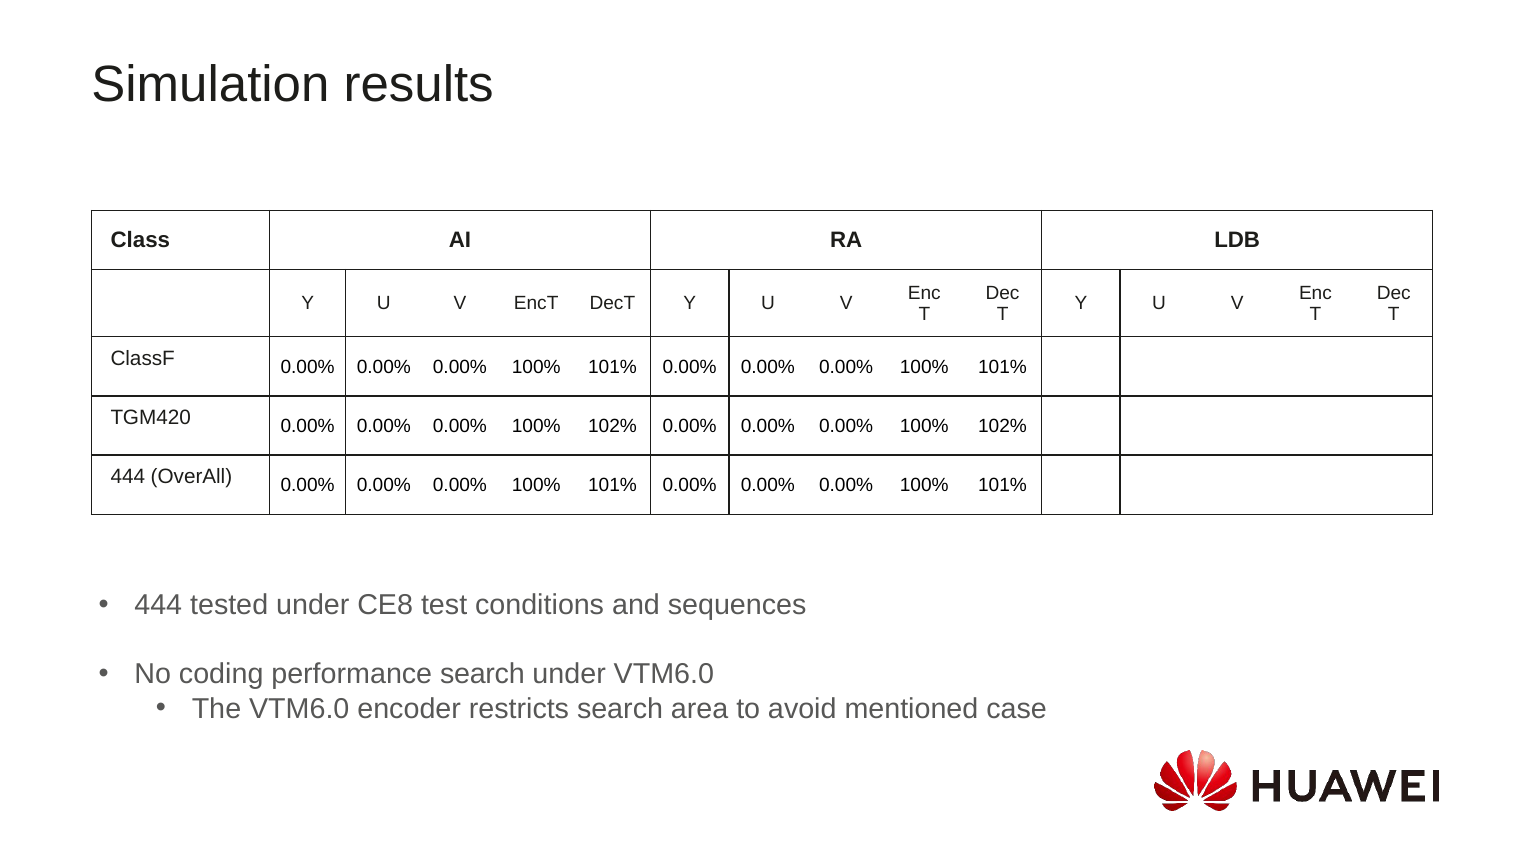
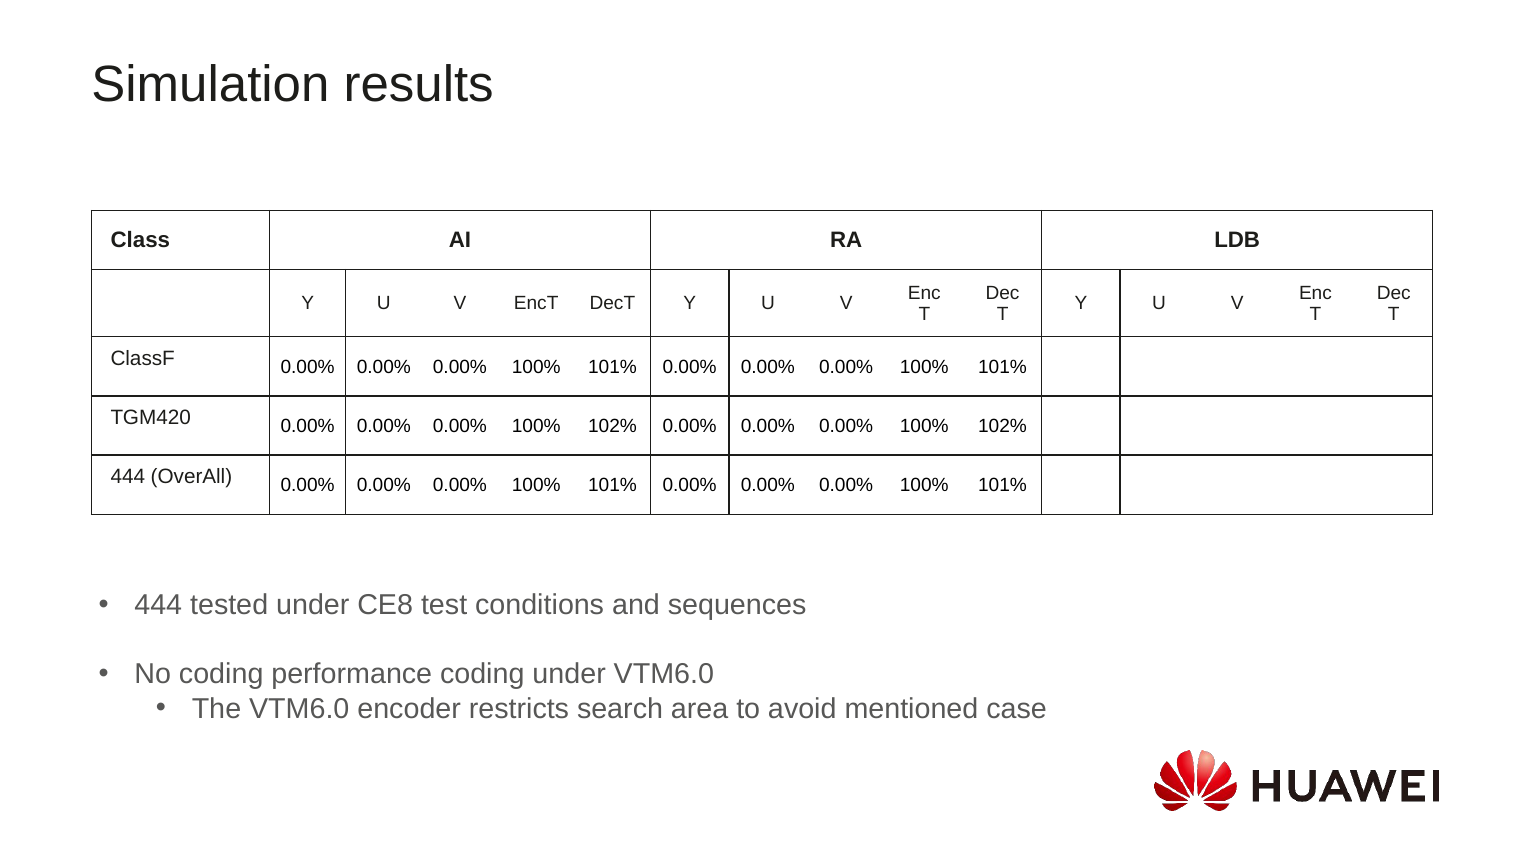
performance search: search -> coding (482, 674)
